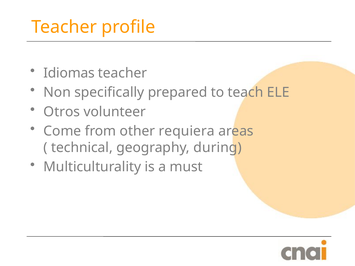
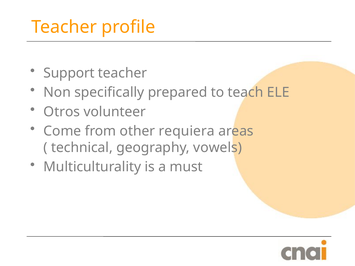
Idiomas: Idiomas -> Support (69, 73)
during: during -> vowels (218, 148)
